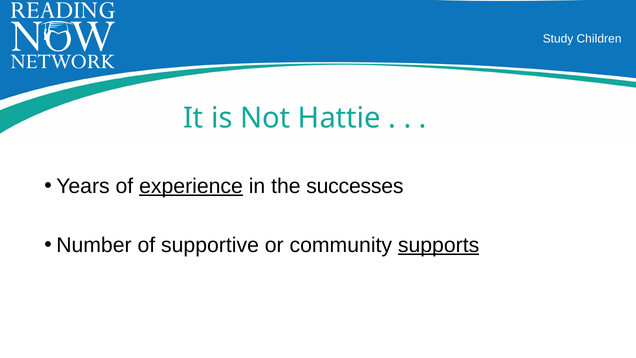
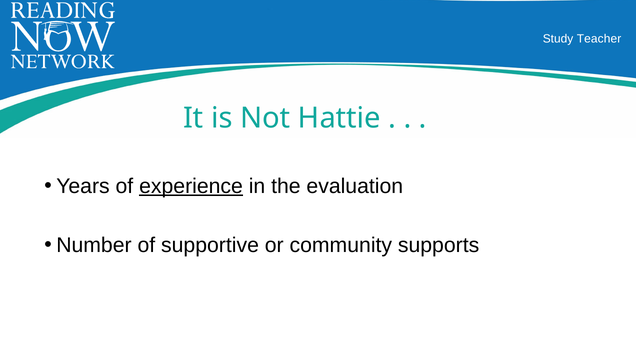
Children: Children -> Teacher (599, 39)
successes: successes -> evaluation (355, 186)
supports underline: present -> none (439, 245)
